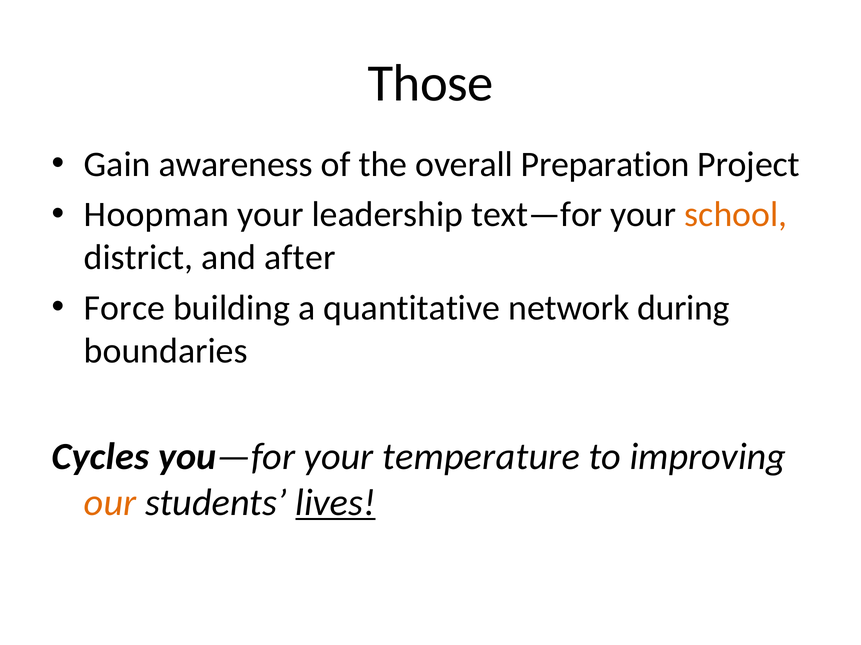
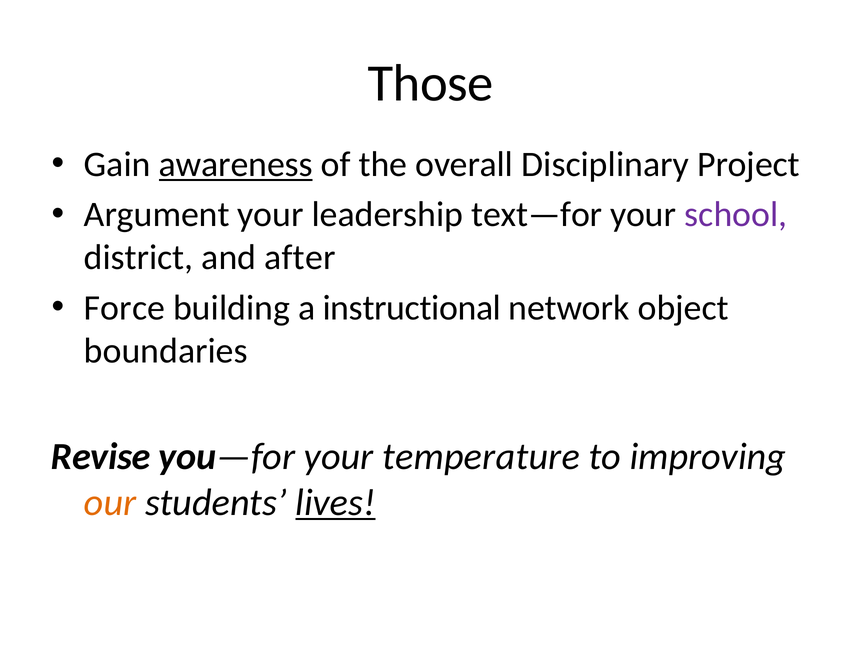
awareness underline: none -> present (236, 165)
Preparation: Preparation -> Disciplinary (605, 165)
Hoopman: Hoopman -> Argument (157, 215)
school colour: orange -> purple (736, 215)
quantitative: quantitative -> instructional (412, 308)
during: during -> object (683, 308)
Cycles: Cycles -> Revise (101, 457)
